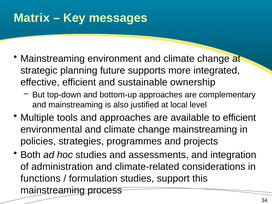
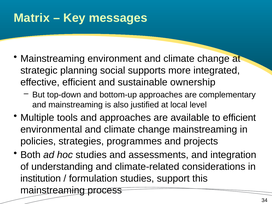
future: future -> social (113, 70)
administration: administration -> understanding (62, 167)
functions: functions -> institution (41, 178)
